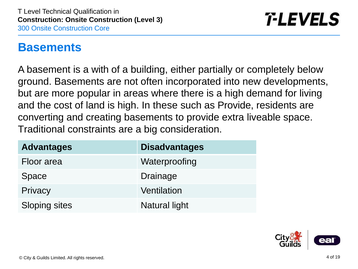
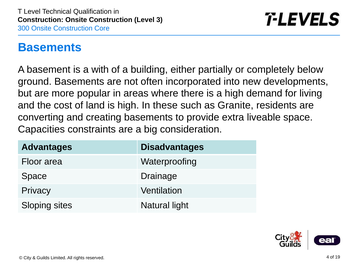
as Provide: Provide -> Granite (236, 105)
Traditional: Traditional -> Capacities (41, 129)
